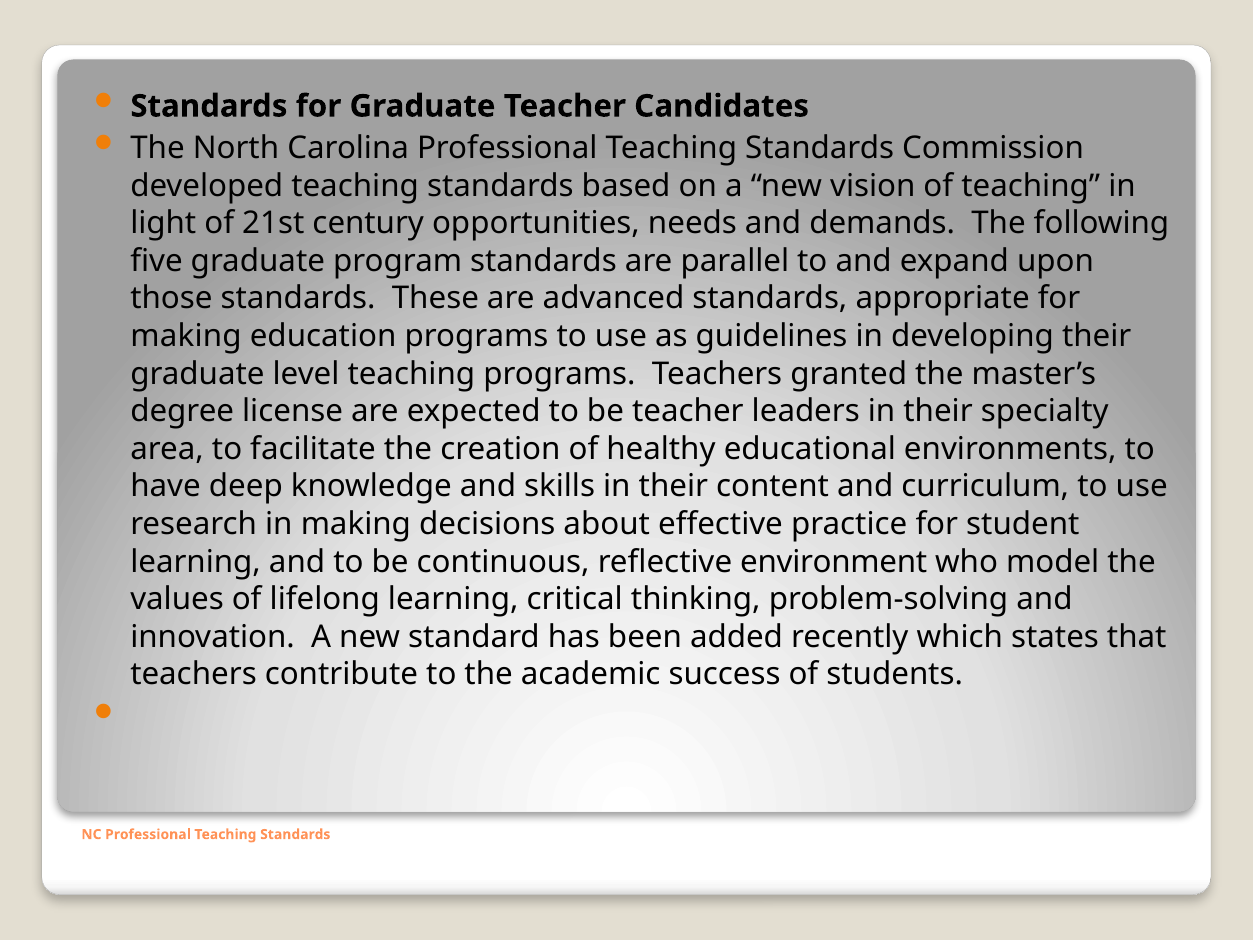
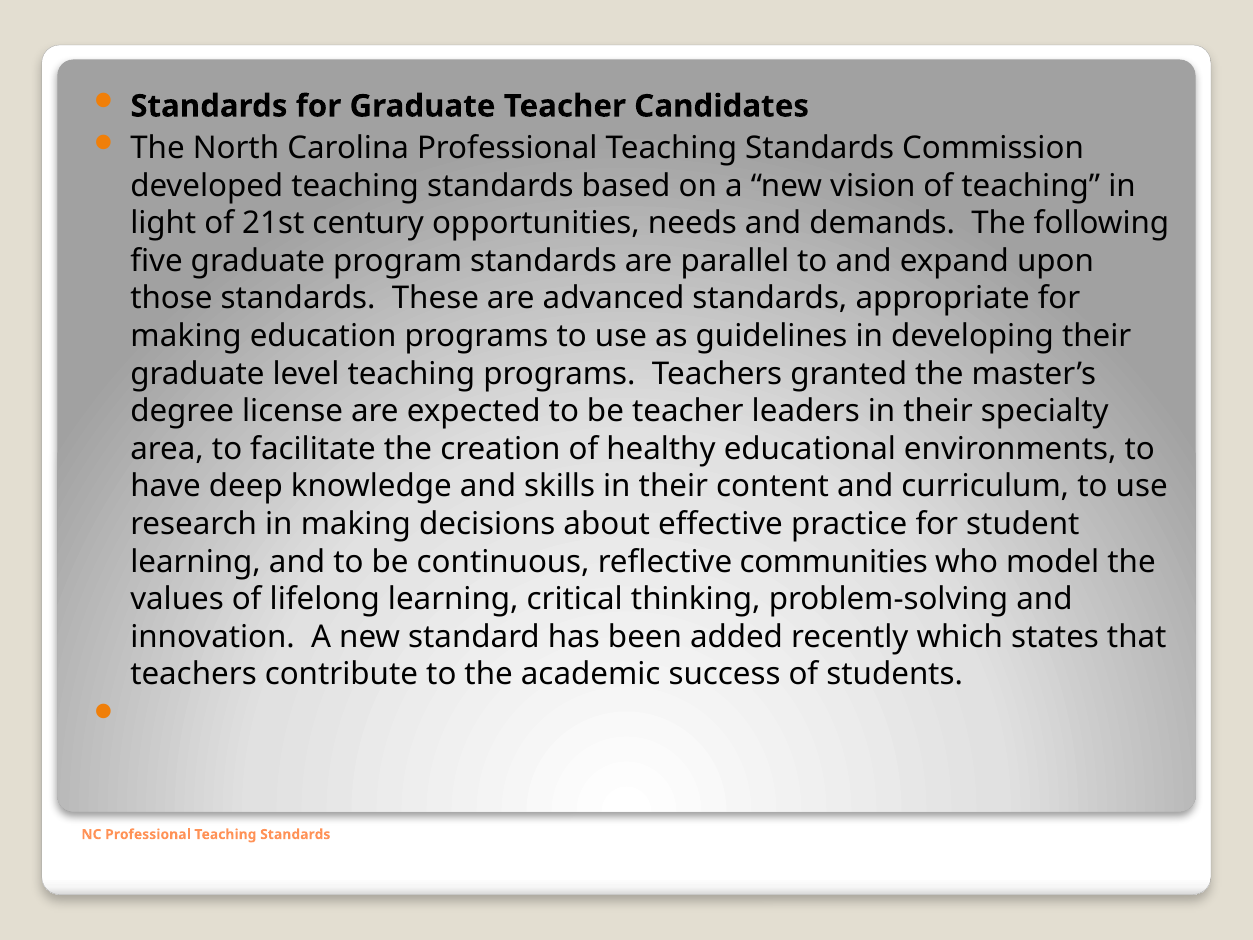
environment: environment -> communities (834, 562)
